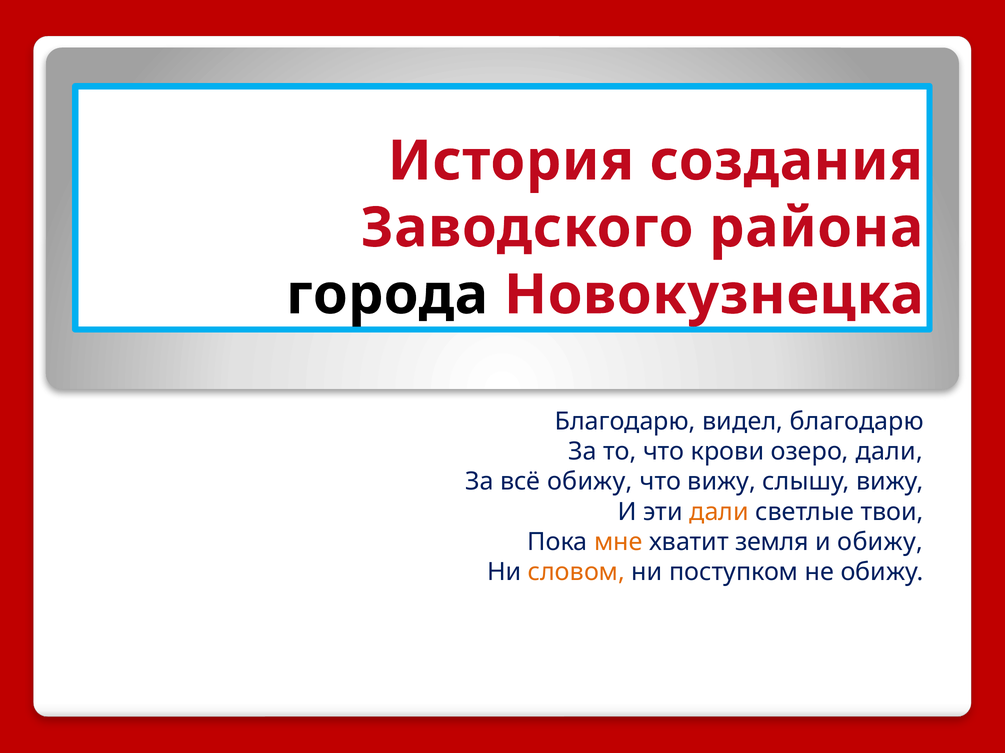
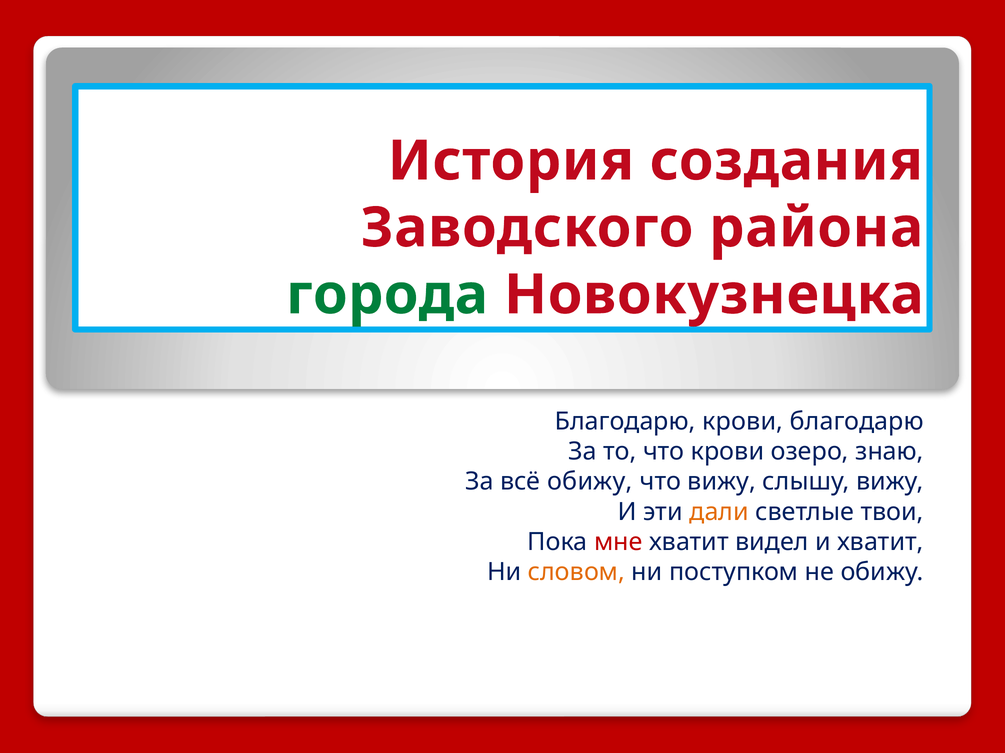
города colour: black -> green (387, 295)
Благодарю видел: видел -> крови (743, 422)
озеро дали: дали -> знаю (889, 452)
мне colour: orange -> red (618, 542)
земля: земля -> видел (772, 542)
и обижу: обижу -> хватит (880, 542)
